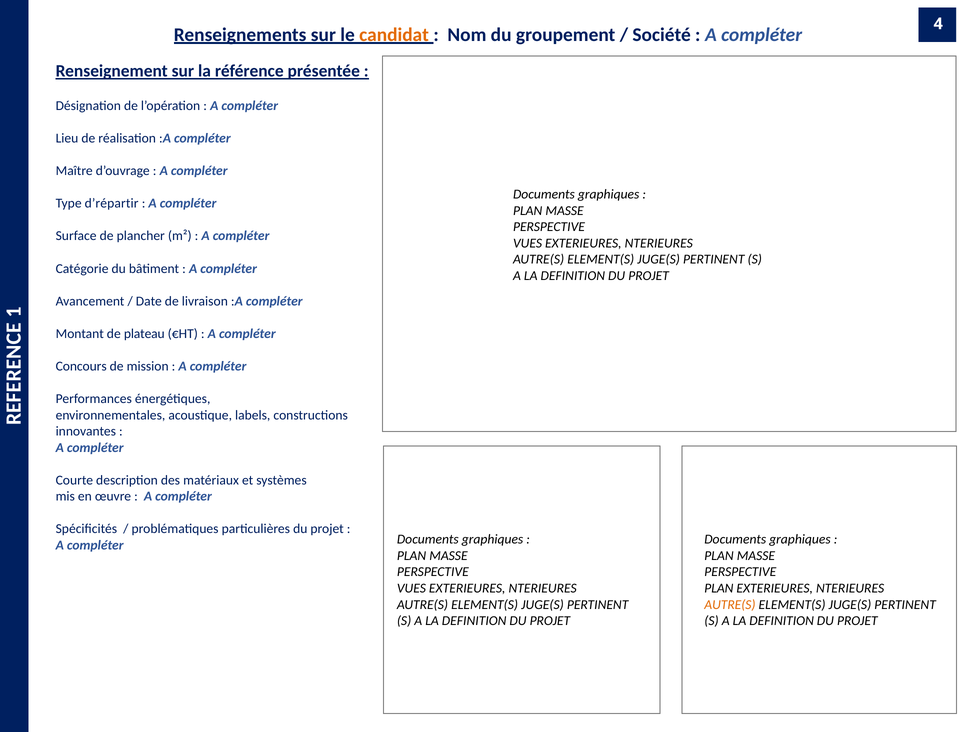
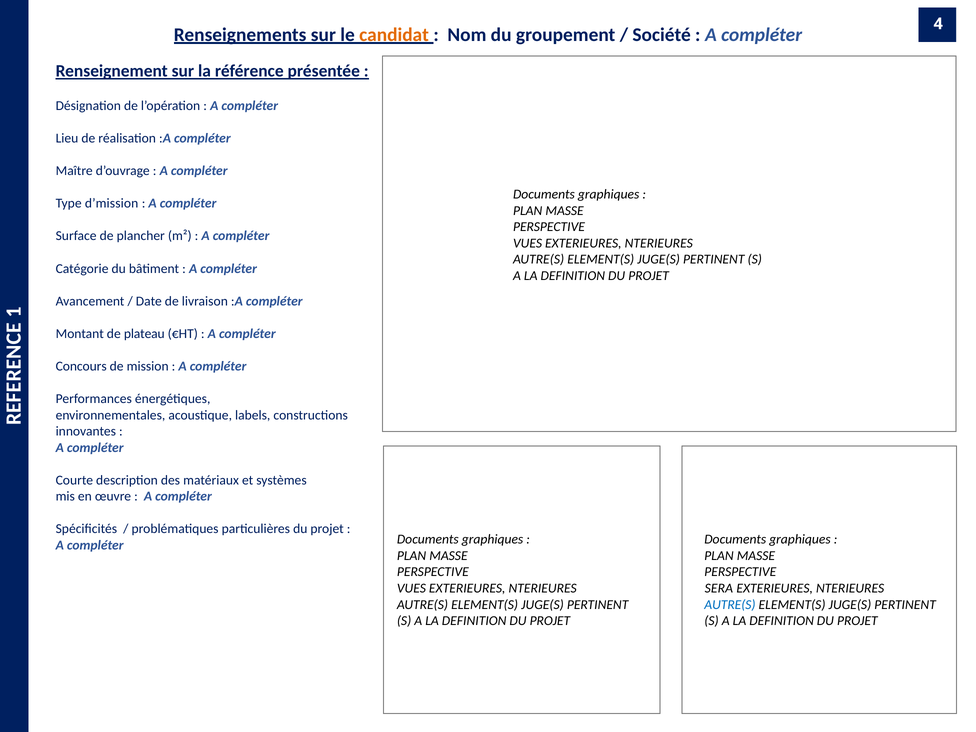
d’répartir: d’répartir -> d’mission (112, 203)
PLAN: PLAN -> SERA (719, 588)
AUTRE(S colour: orange -> blue (730, 605)
